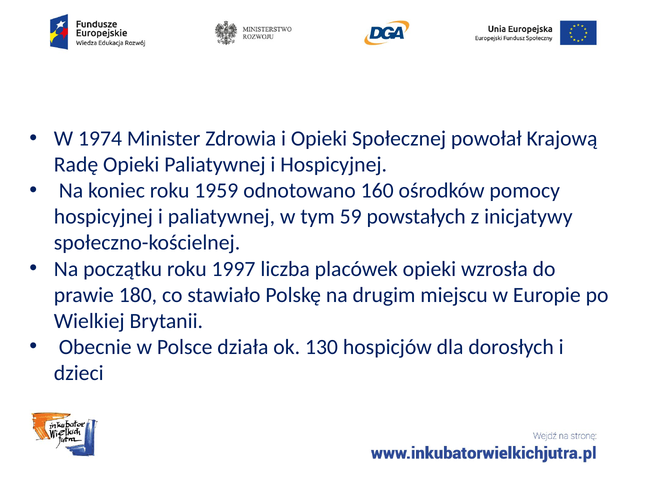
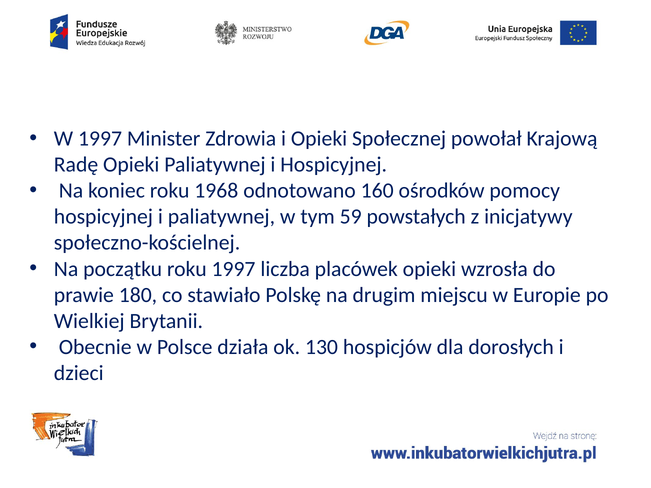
W 1974: 1974 -> 1997 (100, 139)
1959: 1959 -> 1968 (216, 191)
